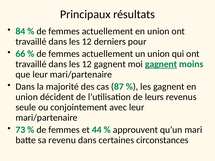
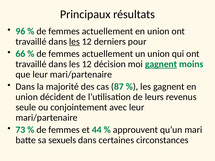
84: 84 -> 96 (20, 31)
les underline: none -> present (74, 42)
12 gagnent: gagnent -> décision (110, 64)
revenu: revenu -> sexuels (62, 140)
